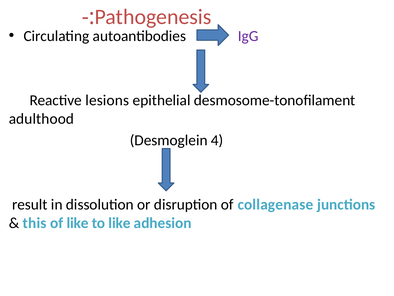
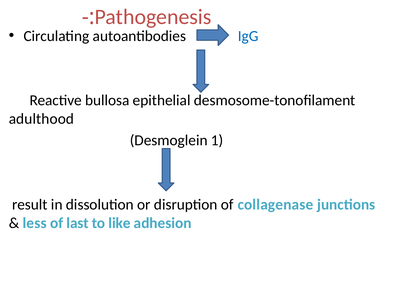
IgG colour: purple -> blue (248, 36)
lesions: lesions -> bullosa (107, 100)
4: 4 -> 1 (217, 140)
this: this -> less (35, 223)
of like: like -> last (78, 223)
